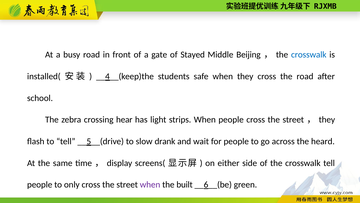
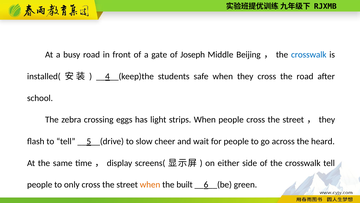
Stayed: Stayed -> Joseph (193, 55)
hear: hear -> eggs (124, 119)
drank: drank -> cheer (165, 141)
when colour: purple -> orange (150, 184)
